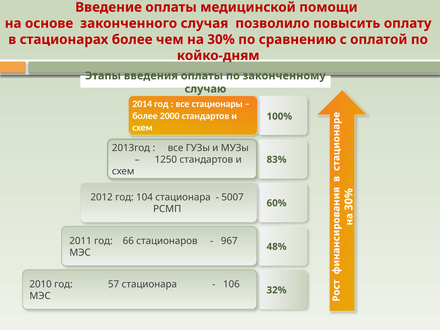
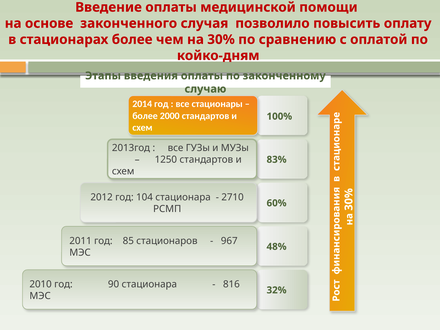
5007: 5007 -> 2710 (233, 197)
66: 66 -> 85 (128, 241)
57: 57 -> 90 (114, 284)
106: 106 -> 816 (231, 284)
